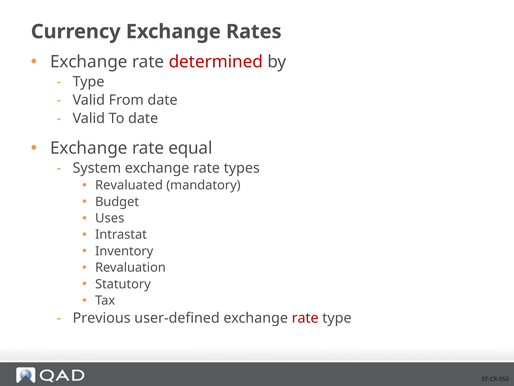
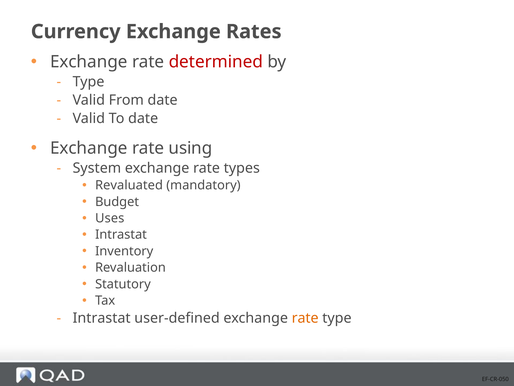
equal: equal -> using (190, 148)
Previous: Previous -> Intrastat (102, 318)
rate colour: red -> orange (305, 318)
